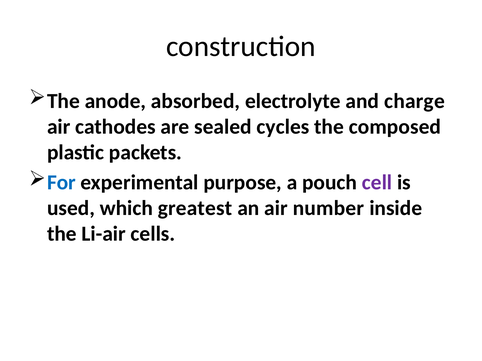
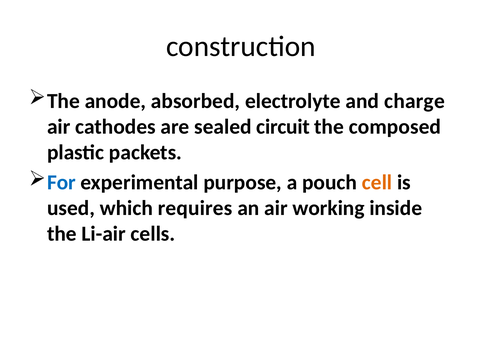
cycles: cycles -> circuit (283, 127)
cell colour: purple -> orange (377, 183)
greatest: greatest -> requires (195, 208)
number: number -> working (329, 208)
